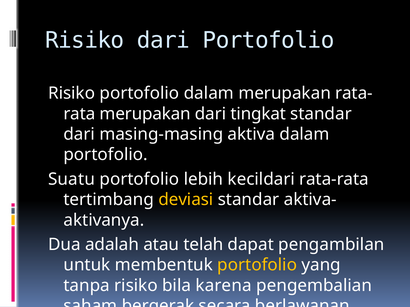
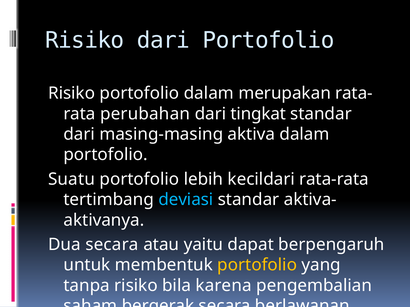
merupakan: merupakan -> perubahan (145, 114)
deviasi colour: yellow -> light blue (186, 200)
Dua adalah: adalah -> secara (112, 245)
telah: telah -> yaitu (203, 245)
pengambilan: pengambilan -> berpengaruh (331, 245)
